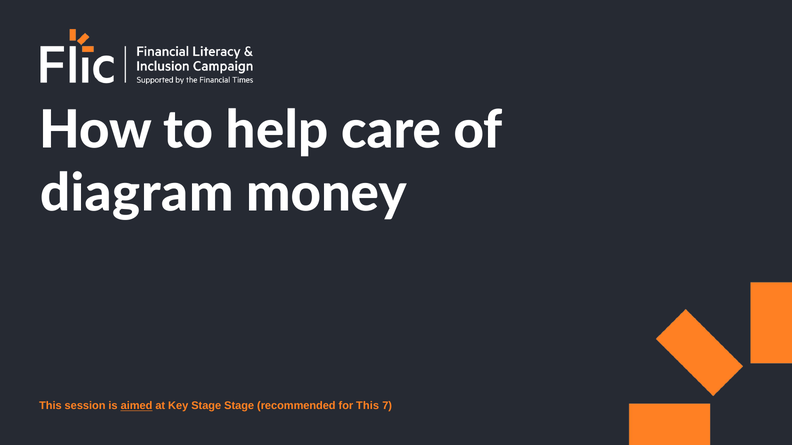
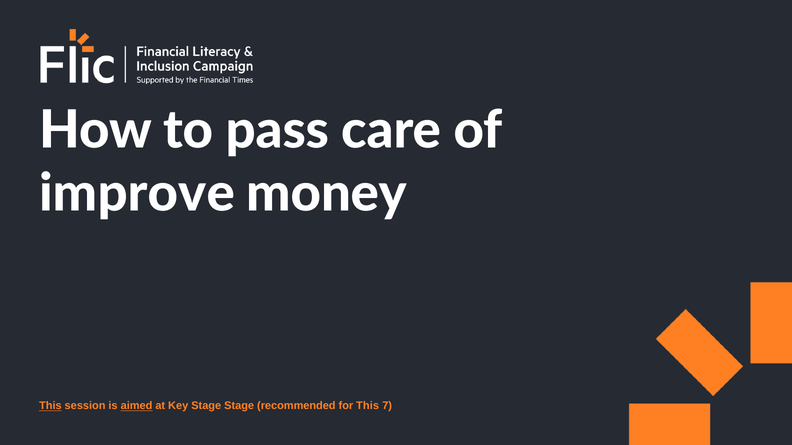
help: help -> pass (277, 130)
diagram: diagram -> improve (137, 194)
This underline: none -> present (50, 406)
